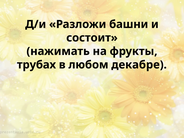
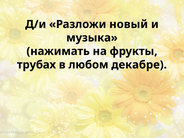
башни: башни -> новый (129, 24)
состоит: состоит -> музыка (92, 38)
